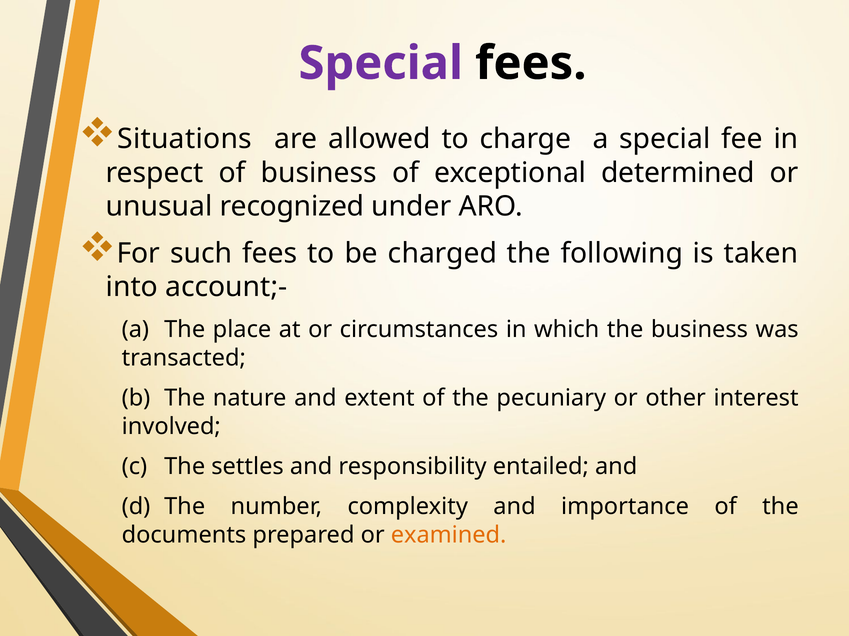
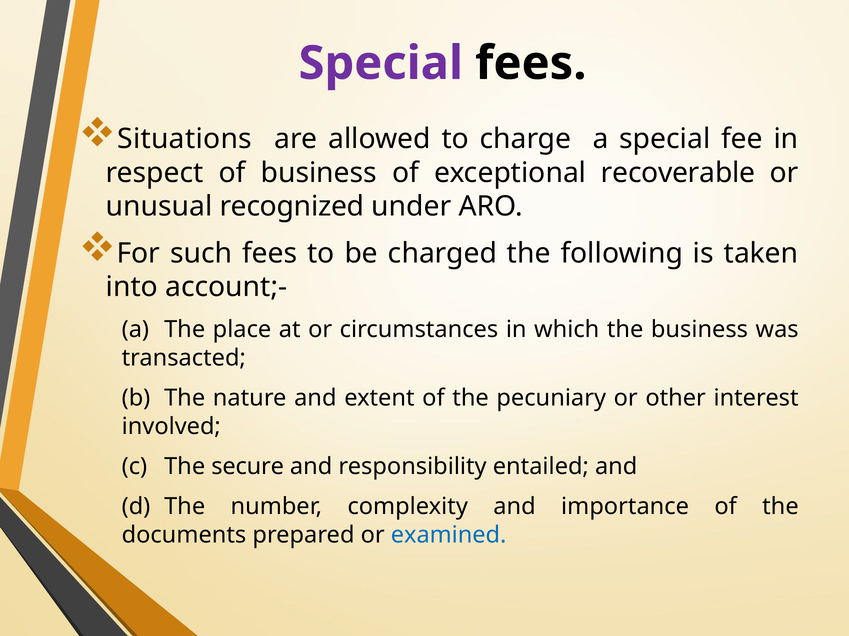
determined: determined -> recoverable (678, 173)
settles: settles -> secure (248, 467)
examined colour: orange -> blue (449, 535)
